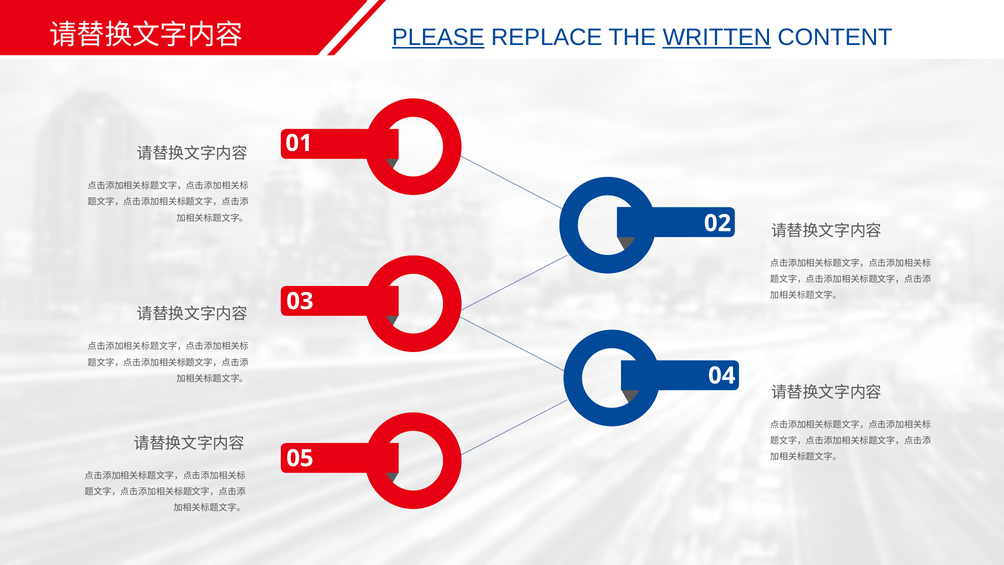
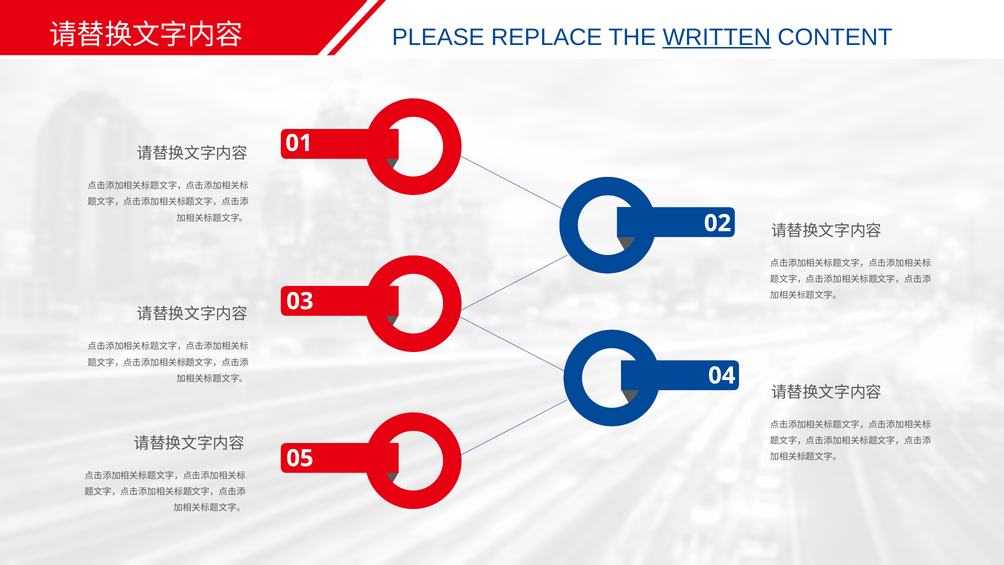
PLEASE underline: present -> none (438, 37)
